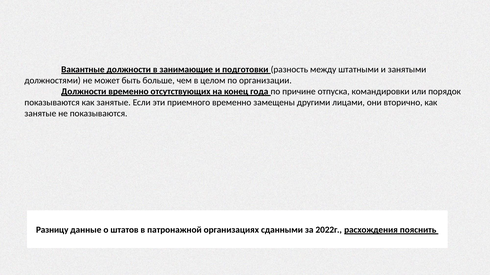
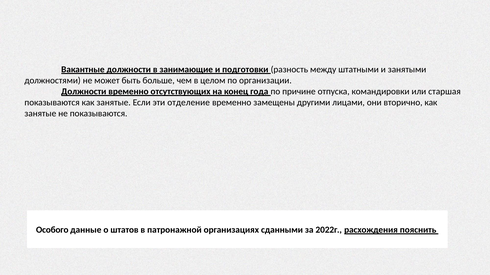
порядок: порядок -> старшая (445, 92)
приемного: приемного -> отделение (189, 103)
Разницу: Разницу -> Особого (52, 230)
